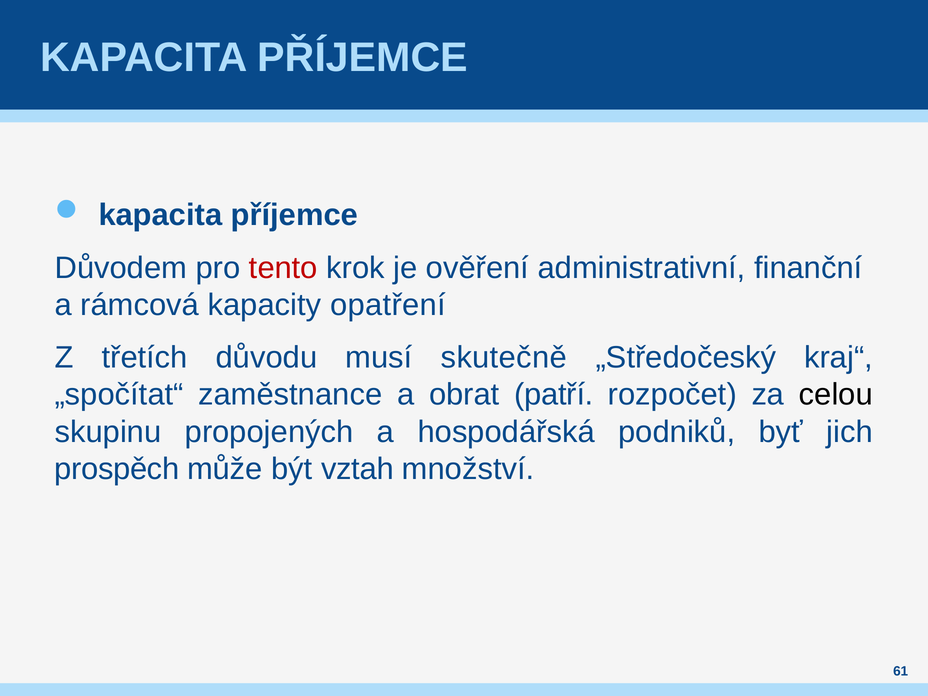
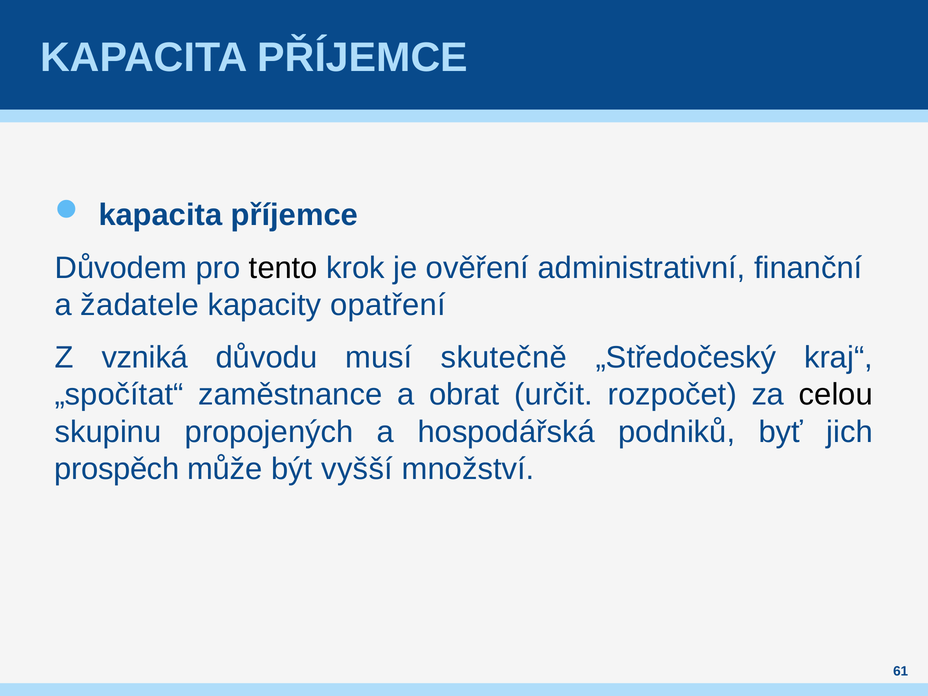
tento colour: red -> black (283, 268)
rámcová: rámcová -> žadatele (140, 305)
třetích: třetích -> vzniká (145, 358)
patří: patří -> určit (554, 395)
vztah: vztah -> vyšší (357, 469)
